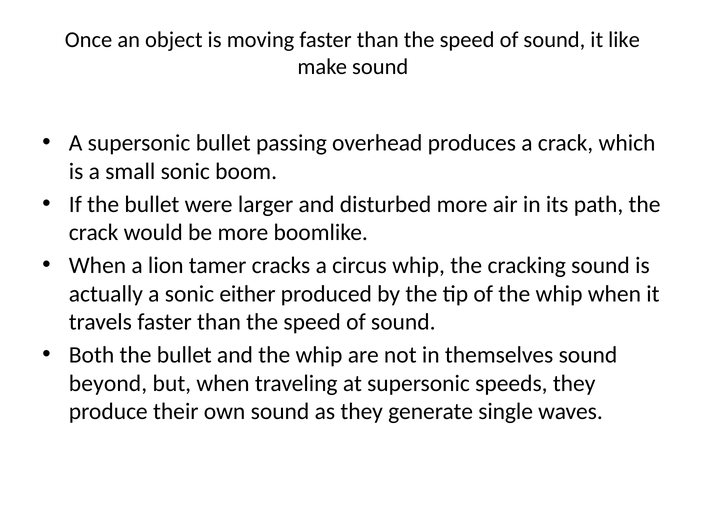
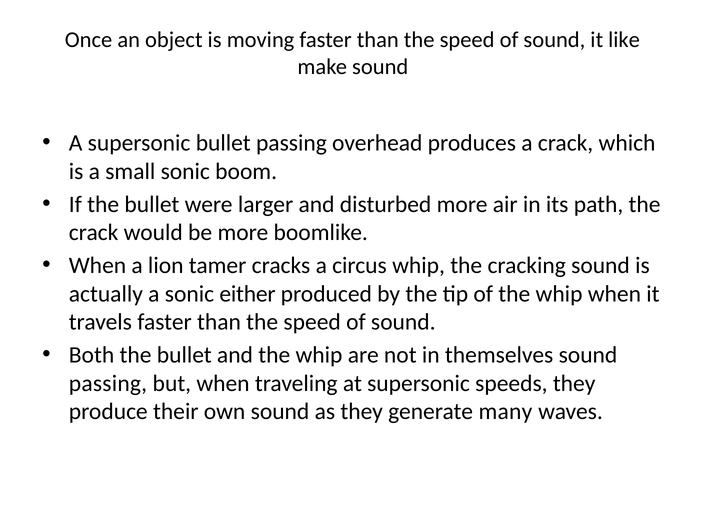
beyond: beyond -> passing (108, 383)
single: single -> many (505, 411)
